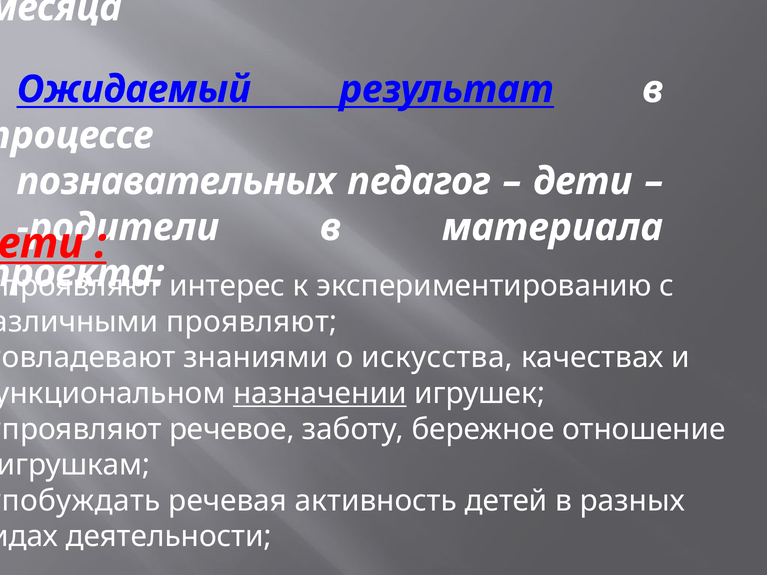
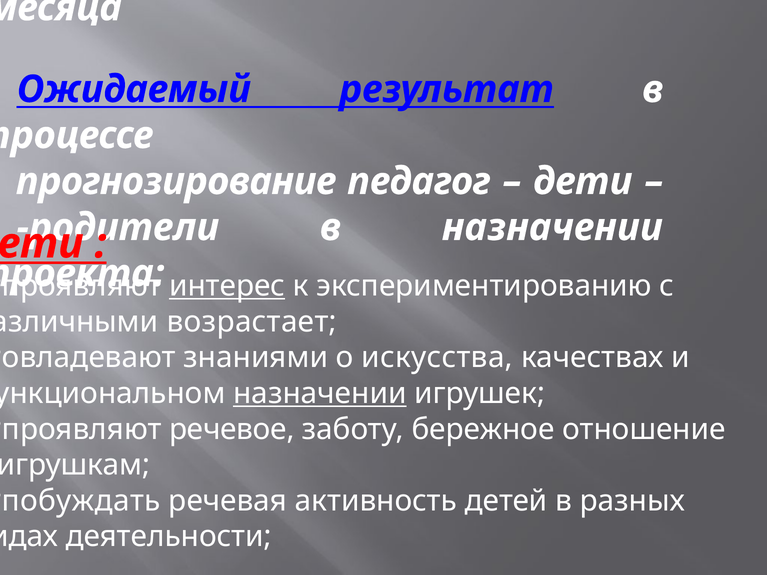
познавательных: познавательных -> прогнозирование (176, 181)
в материала: материала -> назначении (552, 227)
интерес underline: none -> present (227, 286)
проявляют: проявляют -> возрастает (252, 322)
